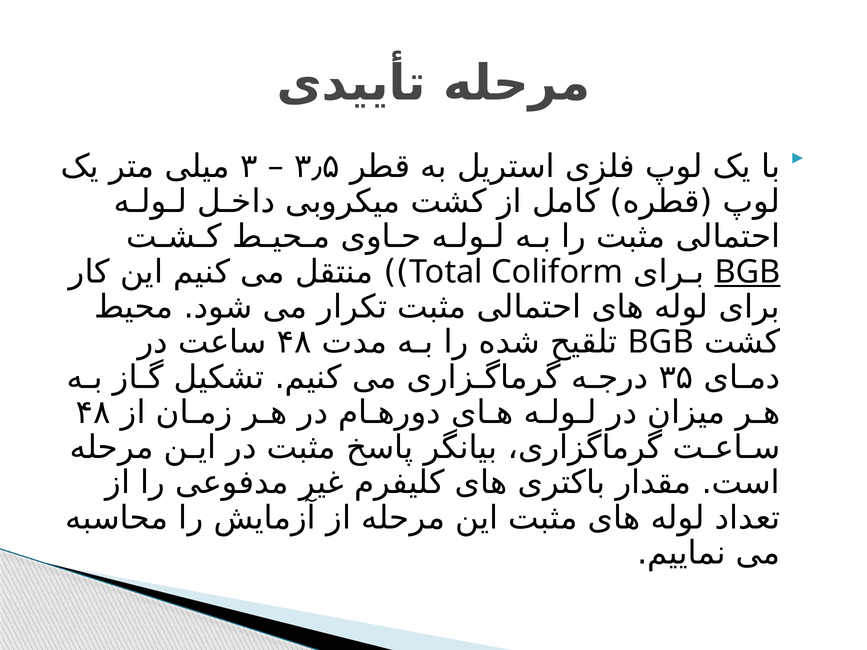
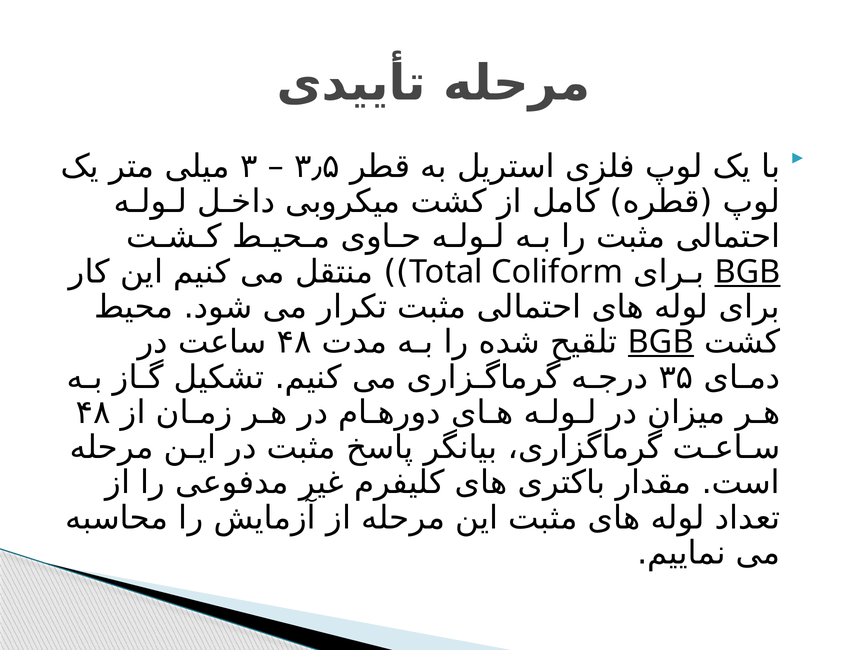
BGB underline: none -> present (661, 342)
